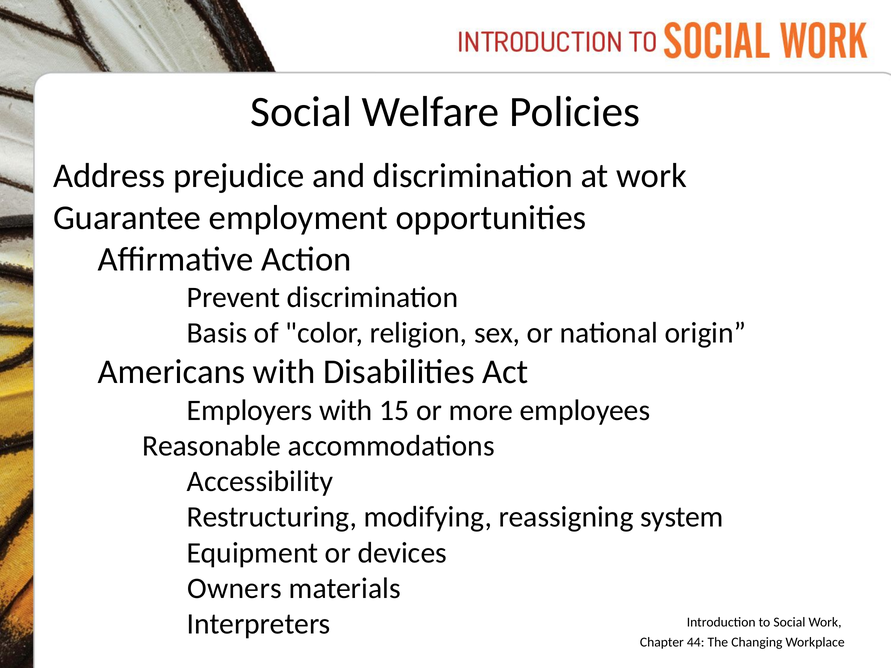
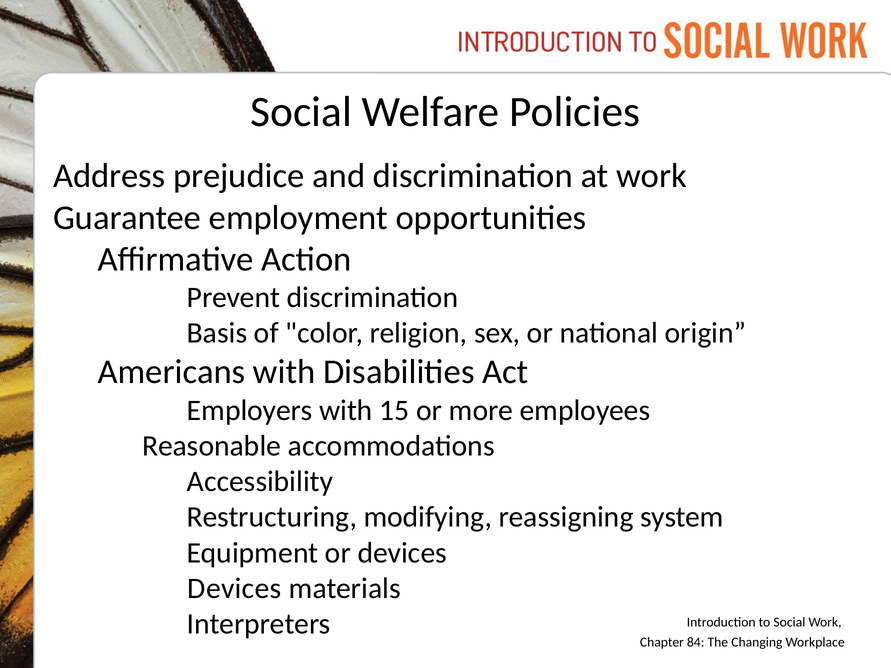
Owners: Owners -> Devices (234, 589)
44: 44 -> 84 (696, 643)
